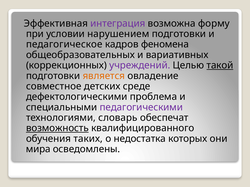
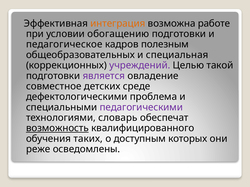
интеграция colour: purple -> orange (118, 24)
форму: форму -> работе (214, 24)
нарушением: нарушением -> обогащению (118, 34)
феномена: феномена -> полезным (165, 45)
вариативных: вариативных -> специальная (177, 55)
такой underline: present -> none (220, 66)
является colour: orange -> purple (104, 76)
недостатка: недостатка -> доступным (140, 139)
мира: мира -> реже (38, 150)
